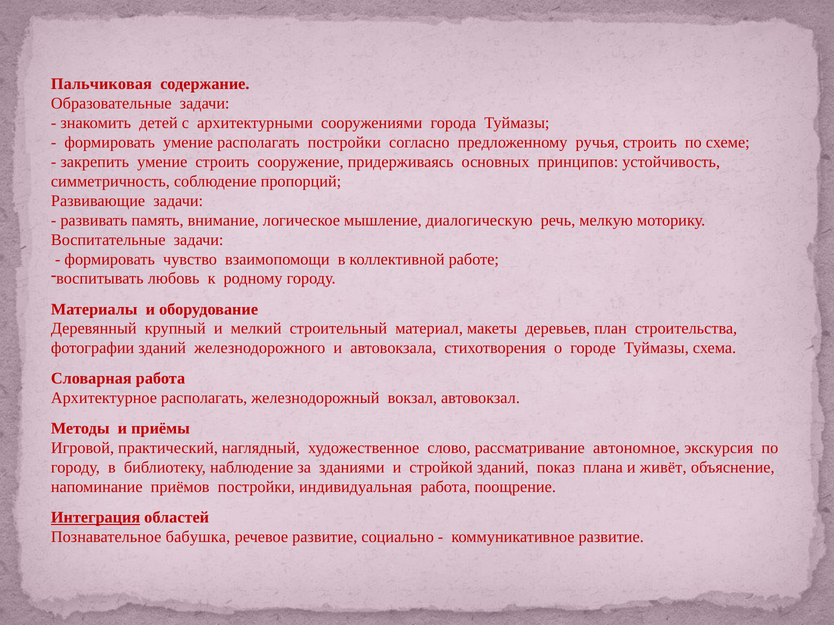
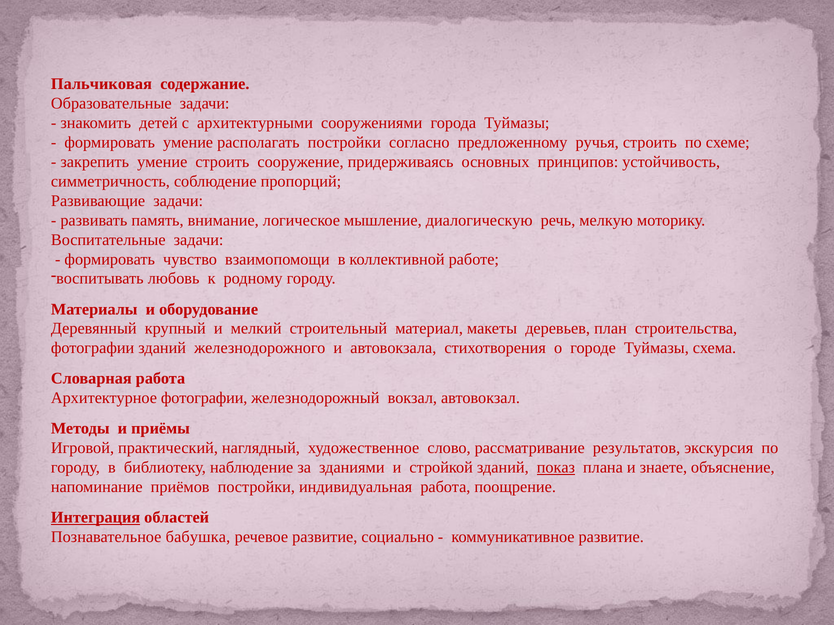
Архитектурное располагать: располагать -> фотографии (204, 398)
автономное: автономное -> результатов (636, 448)
показ underline: none -> present (556, 468)
живёт: живёт -> знаете (663, 468)
